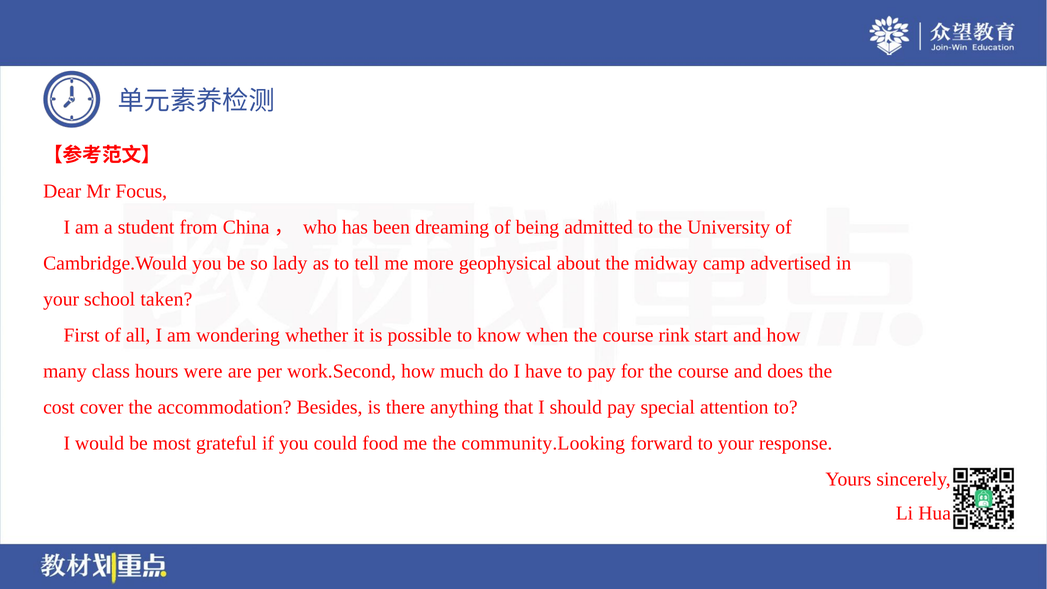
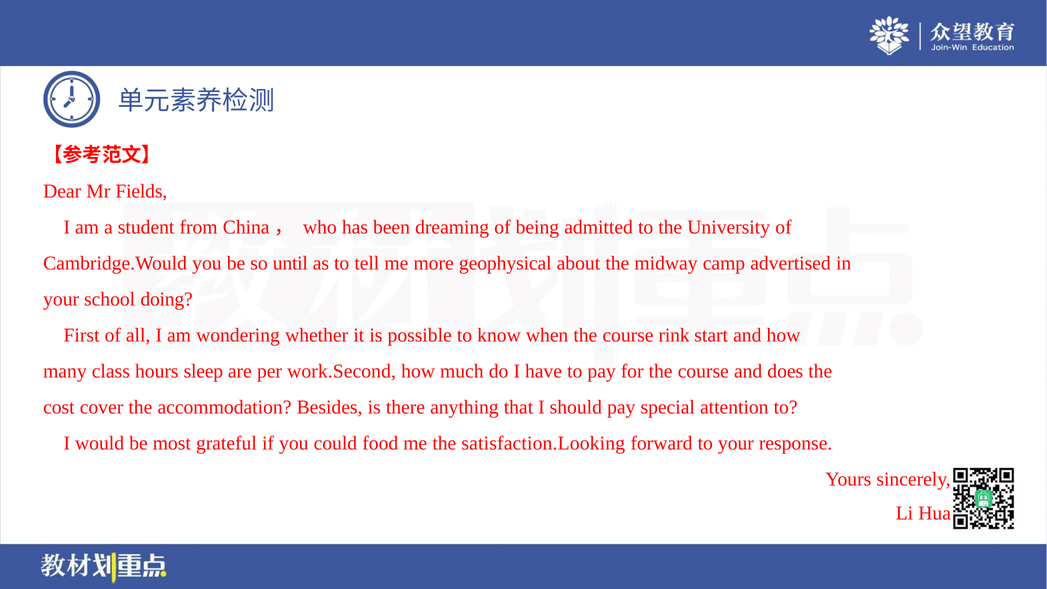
Focus: Focus -> Fields (141, 191)
lady: lady -> until (290, 263)
taken: taken -> doing (167, 299)
were: were -> sleep (203, 371)
community.Looking: community.Looking -> satisfaction.Looking (543, 443)
